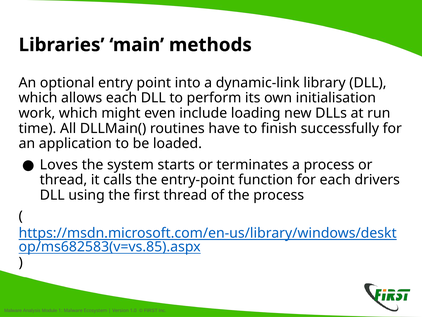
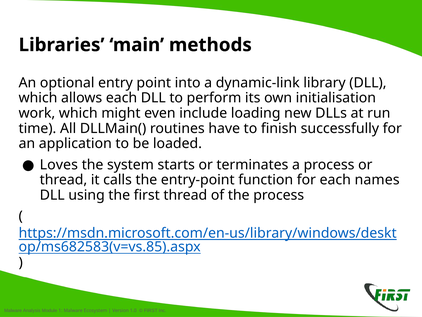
drivers: drivers -> names (377, 180)
